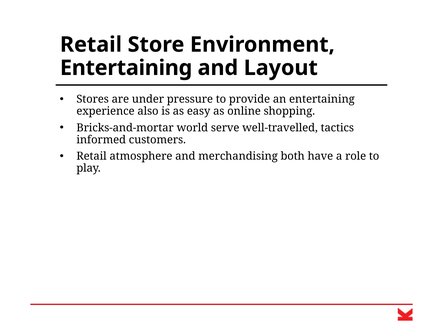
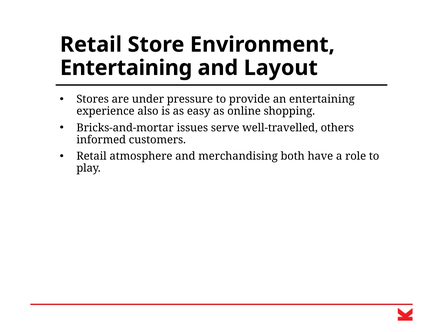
world: world -> issues (192, 128)
tactics: tactics -> others (337, 128)
